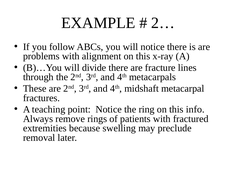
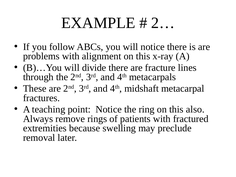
info: info -> also (195, 109)
